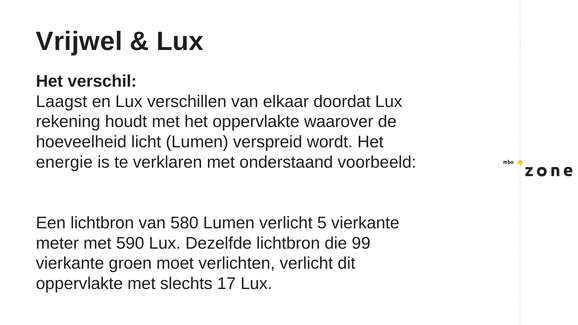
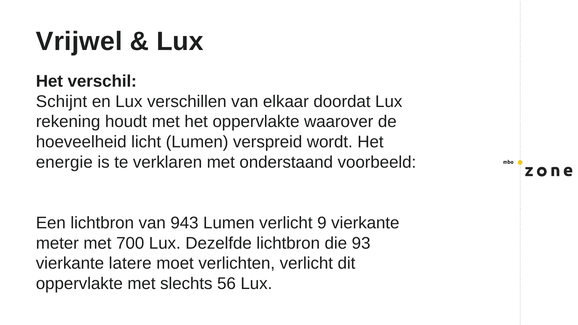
Laagst: Laagst -> Schijnt (61, 102)
580: 580 -> 943 (184, 223)
5: 5 -> 9 (322, 223)
590: 590 -> 700 (130, 243)
99: 99 -> 93 (361, 243)
groen: groen -> latere (130, 263)
17: 17 -> 56 (226, 284)
